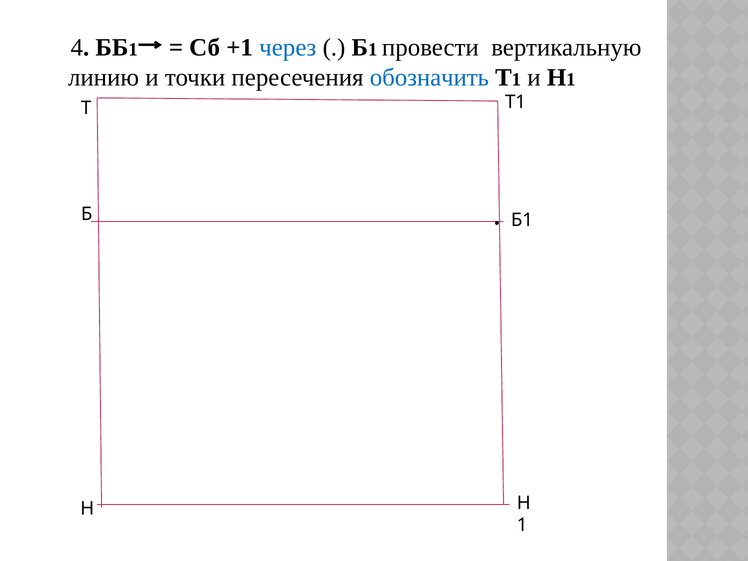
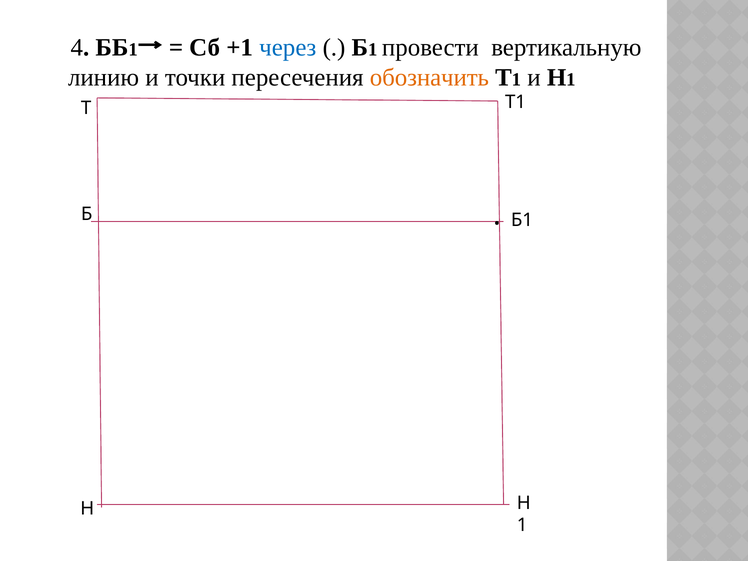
обозначить colour: blue -> orange (429, 78)
